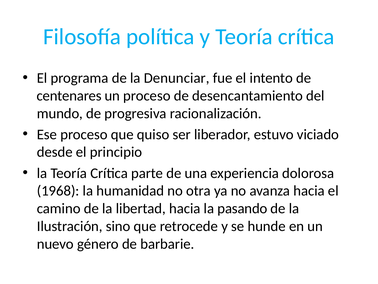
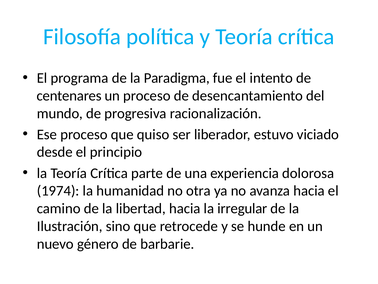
Denunciar: Denunciar -> Paradigma (177, 78)
1968: 1968 -> 1974 (58, 191)
pasando: pasando -> irregular (242, 208)
